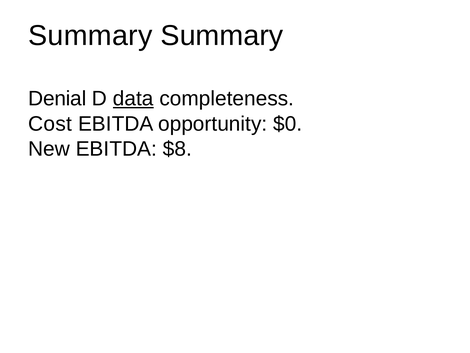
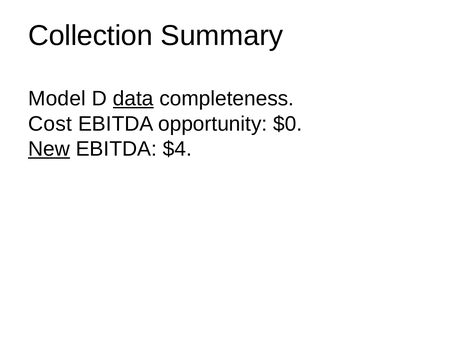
Summary: Summary -> Collection (90, 36)
Denial: Denial -> Model (57, 99)
New underline: none -> present (49, 149)
$8: $8 -> $4 (177, 149)
